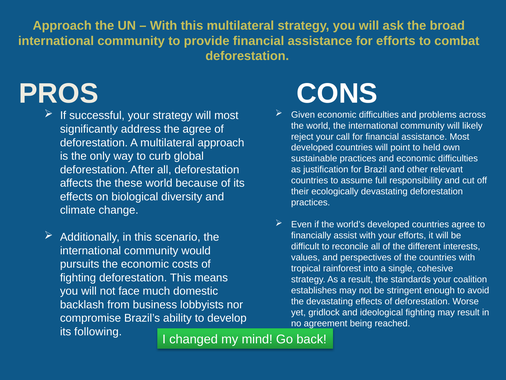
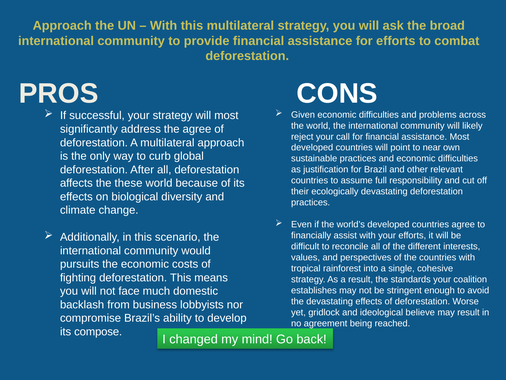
held: held -> near (432, 147)
ideological fighting: fighting -> believe (420, 312)
following: following -> compose (98, 331)
